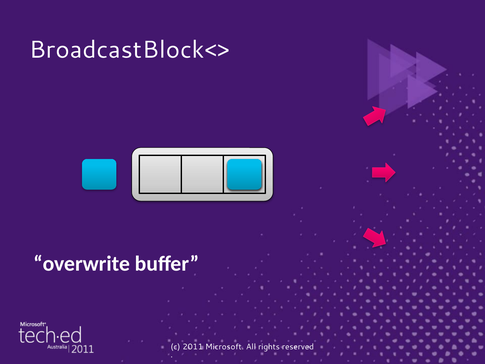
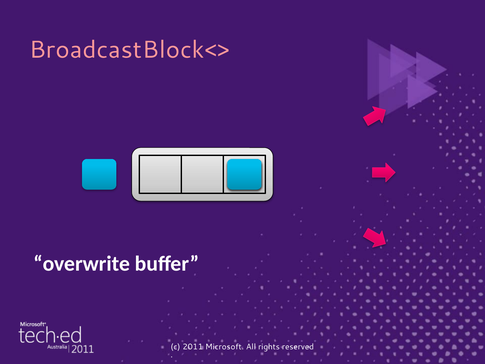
BroadcastBlock<> colour: white -> pink (130, 50)
